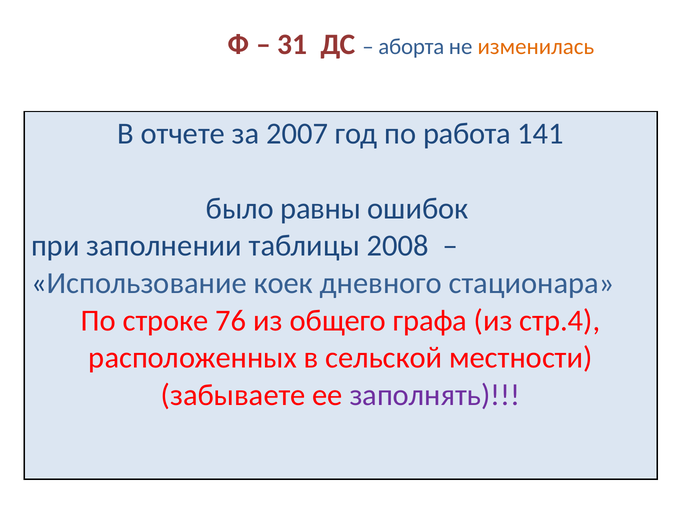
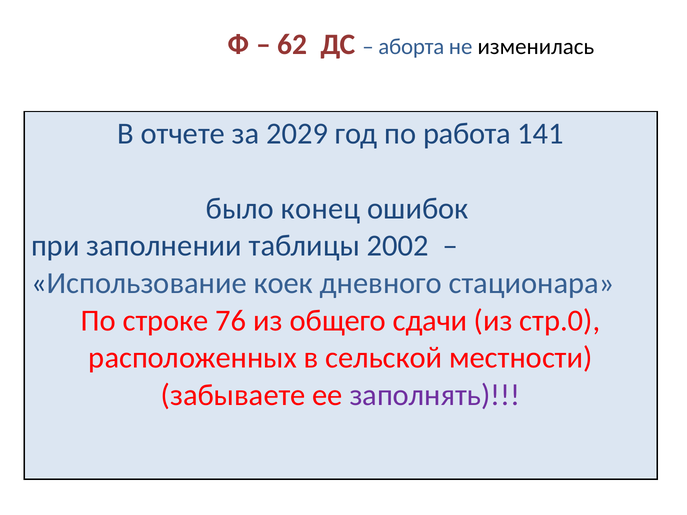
31: 31 -> 62 (292, 44)
изменилась colour: orange -> black (536, 47)
2007: 2007 -> 2029 (297, 134)
равны: равны -> конец (321, 209)
2008: 2008 -> 2002 (398, 246)
графа: графа -> сдачи (430, 321)
стр.4: стр.4 -> стр.0 (560, 321)
